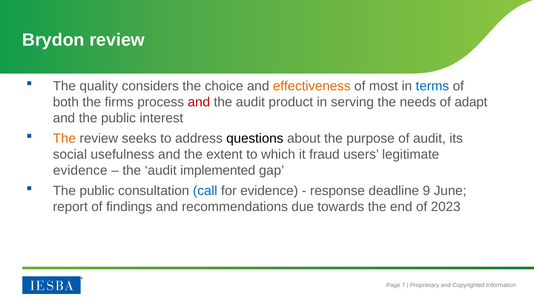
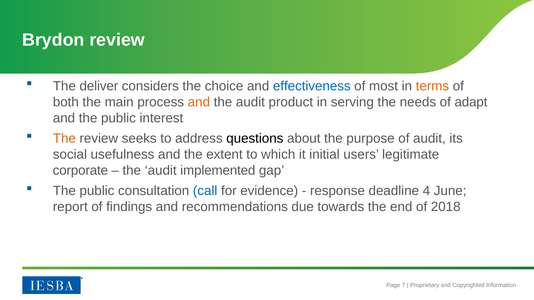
quality: quality -> deliver (99, 86)
effectiveness colour: orange -> blue (312, 86)
terms colour: blue -> orange (432, 86)
firms: firms -> main (119, 102)
and colour: red -> orange (199, 102)
fraud: fraud -> initial (324, 155)
evidence: evidence -> corporate (80, 171)
9: 9 -> 4 (426, 191)
2023: 2023 -> 2018 (446, 207)
